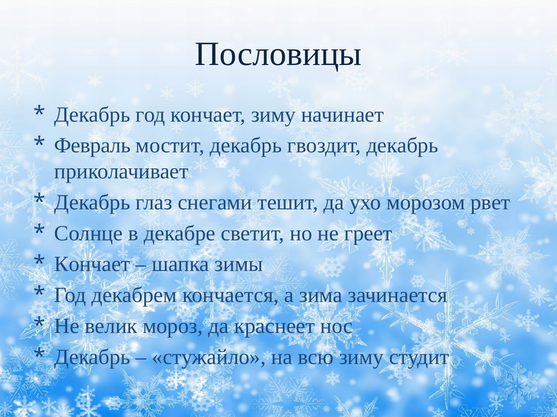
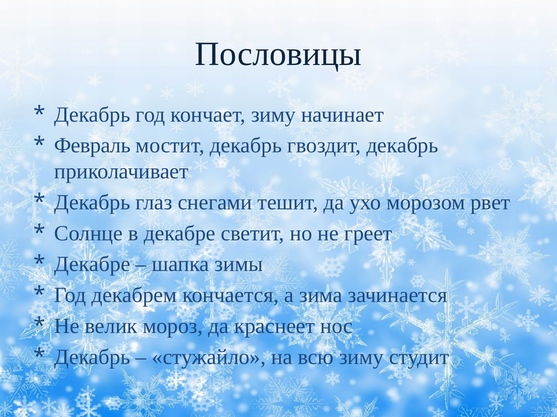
Кончает: Кончает -> Декабре (92, 265)
